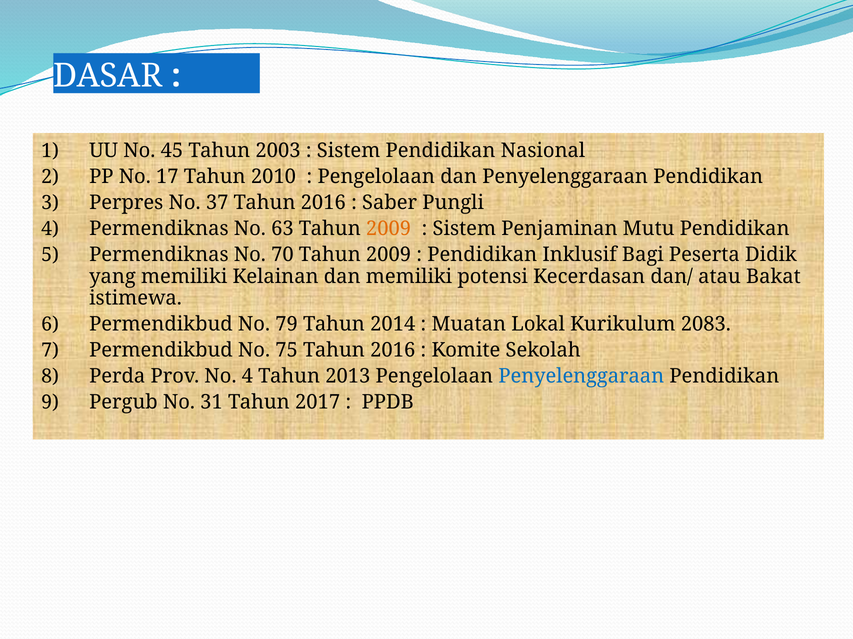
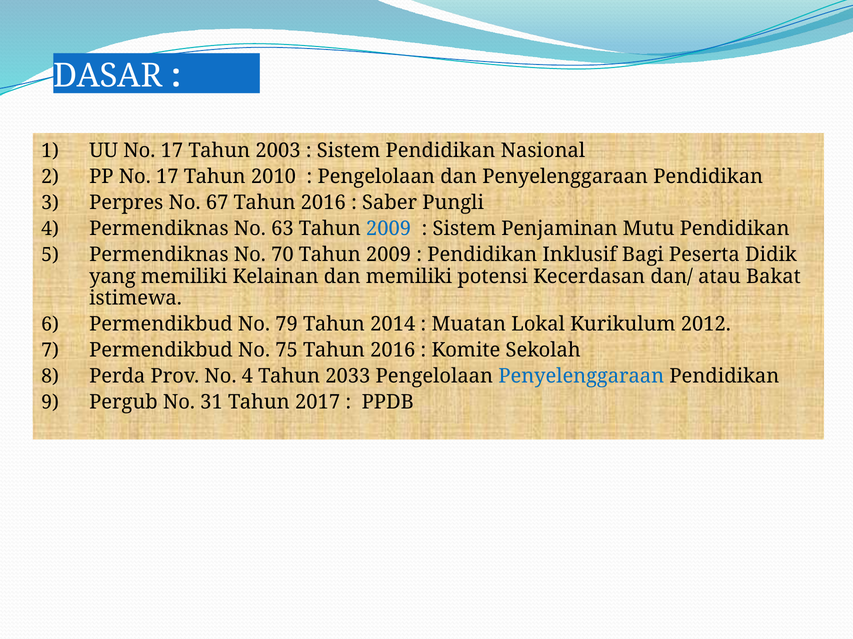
UU No 45: 45 -> 17 (172, 151)
37: 37 -> 67 (217, 203)
2009 colour: orange -> blue (389, 229)
2083: 2083 -> 2012 (706, 324)
2013: 2013 -> 2033 (348, 376)
